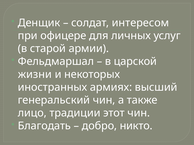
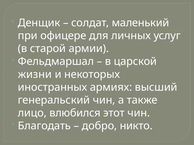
интересом: интересом -> маленький (140, 23)
традиции: традиции -> влюбился (75, 113)
